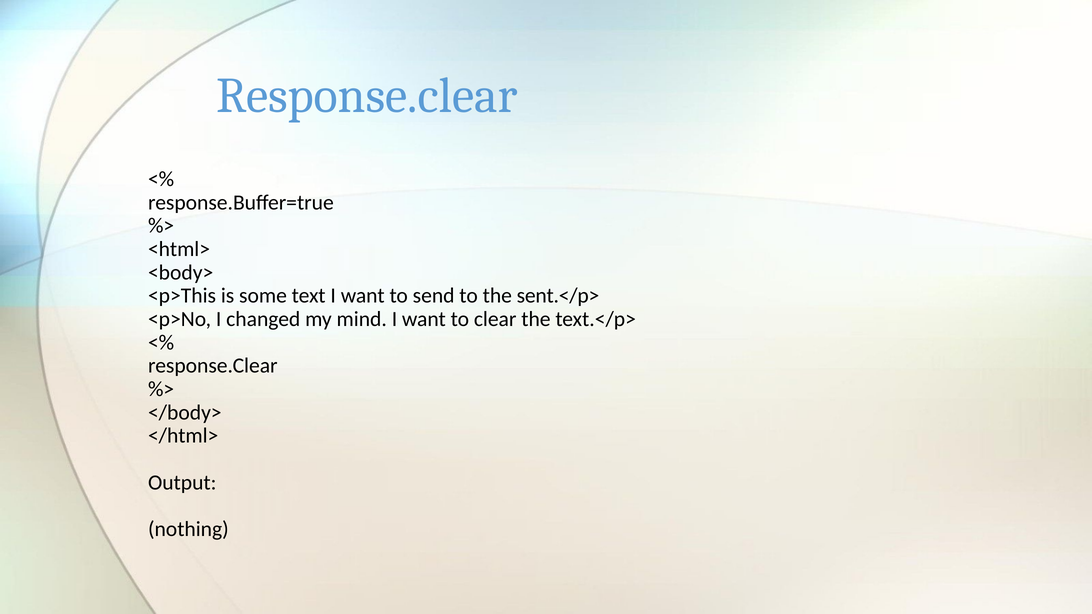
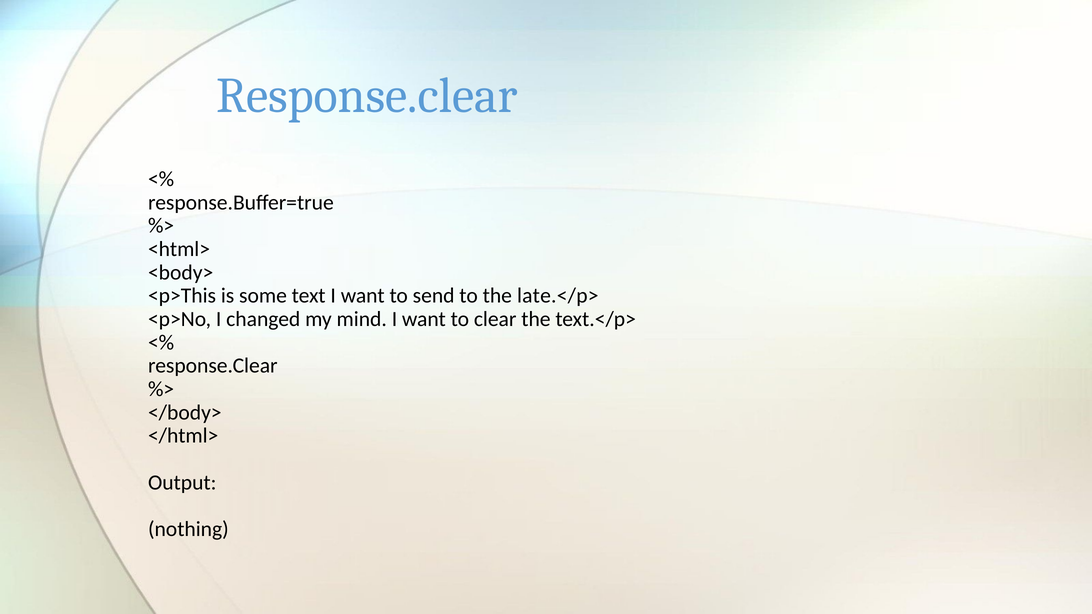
sent.</p>: sent.</p> -> late.</p> (558, 296)
